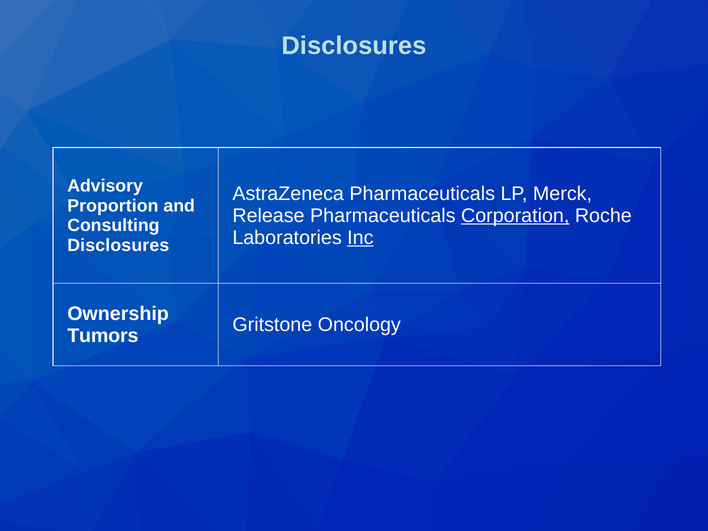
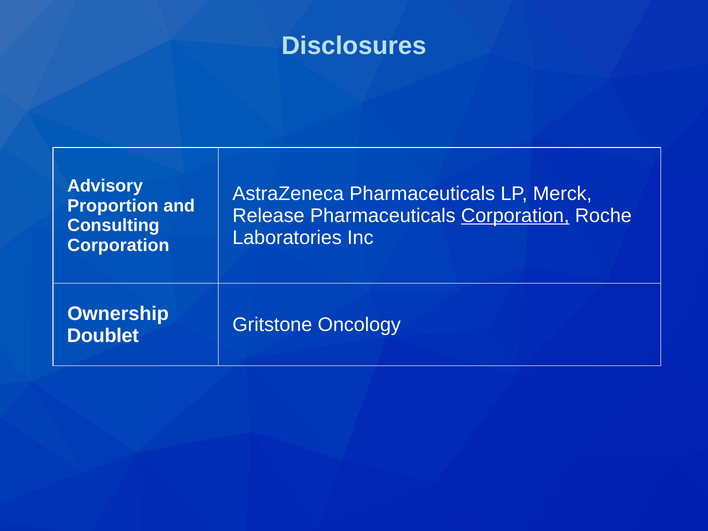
Inc underline: present -> none (360, 238)
Disclosures: Disclosures -> Corporation (118, 245)
Tumors: Tumors -> Doublet (103, 336)
